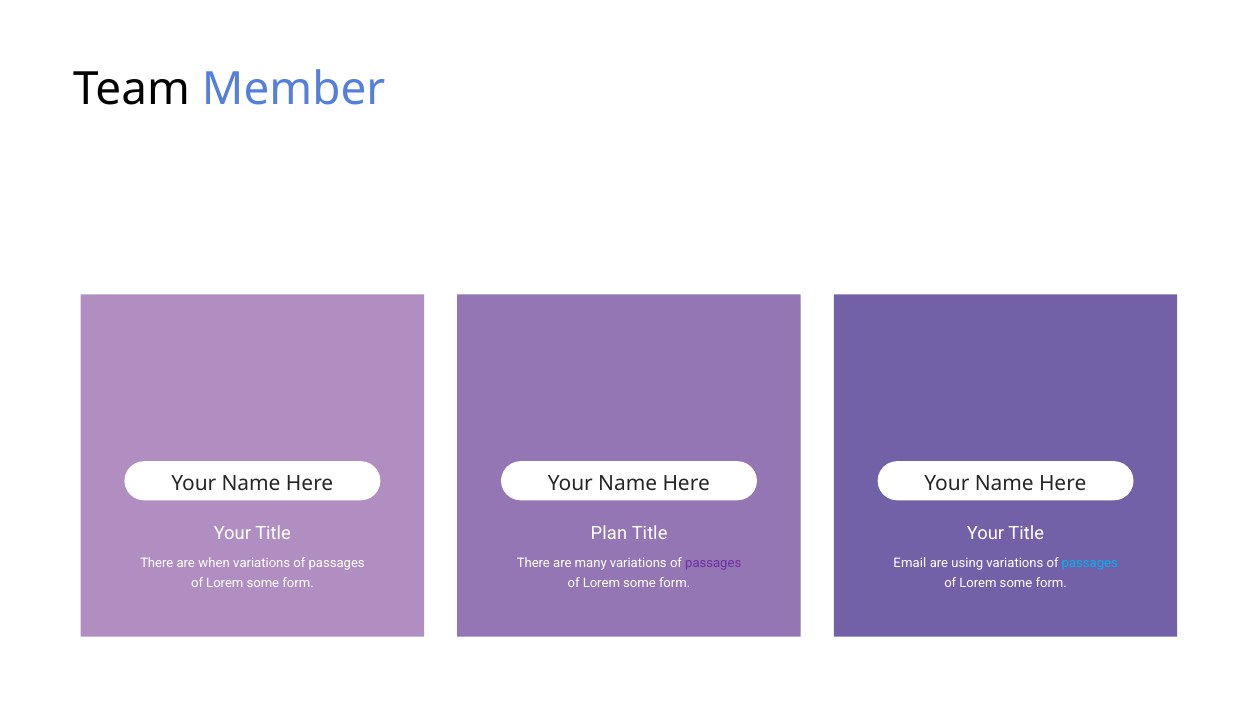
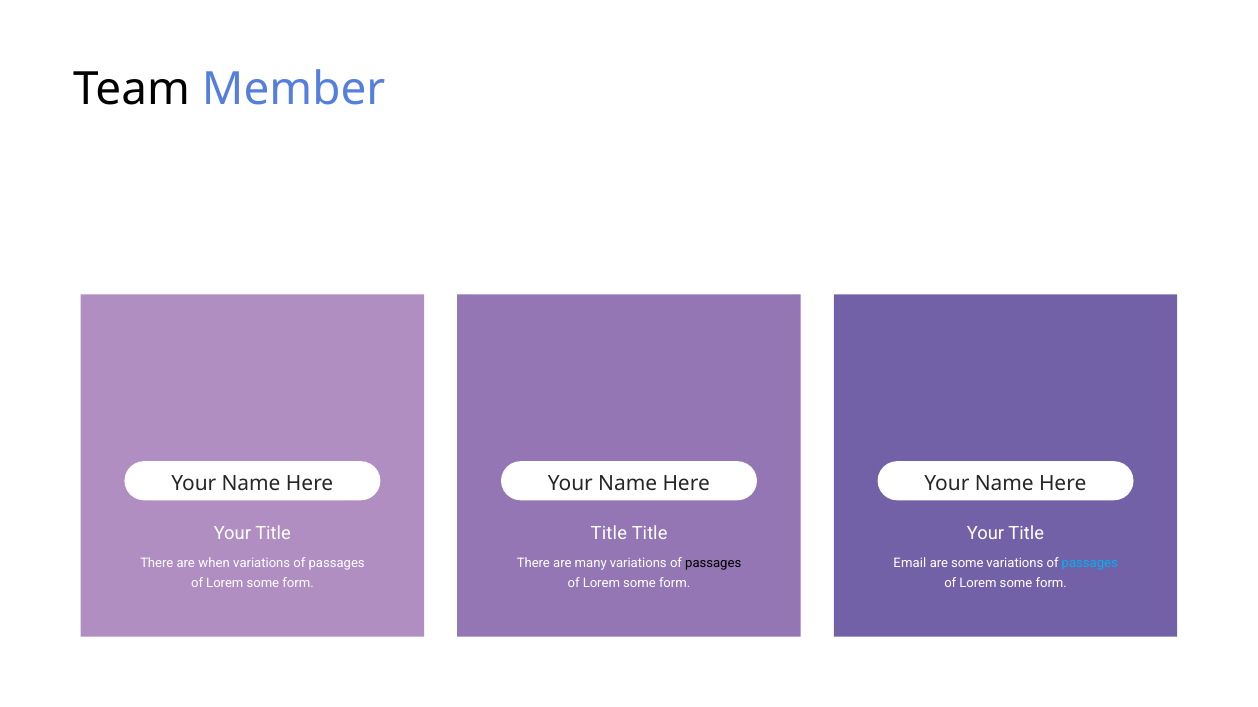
Plan: Plan -> Title (609, 534)
passages colour: purple -> black (713, 564)
are using: using -> some (967, 564)
